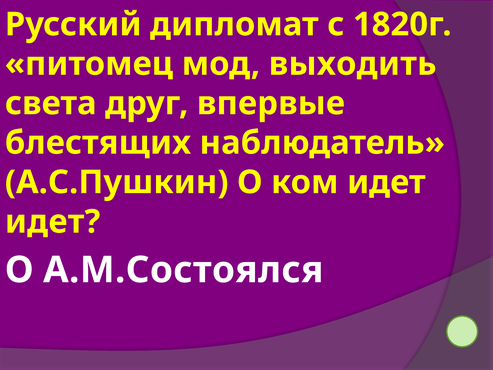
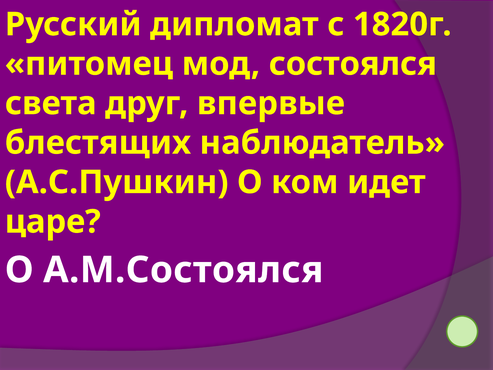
выходить: выходить -> состоялся (353, 64)
идет: идет -> царе (53, 222)
